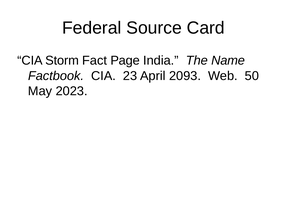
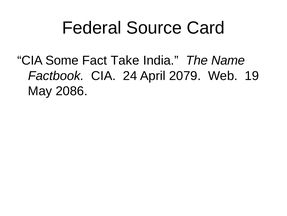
Storm: Storm -> Some (62, 60)
Page: Page -> Take (125, 60)
23: 23 -> 24 (130, 76)
2093: 2093 -> 2079 (185, 76)
50: 50 -> 19 (252, 76)
2023: 2023 -> 2086 (72, 91)
